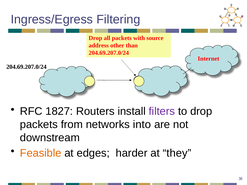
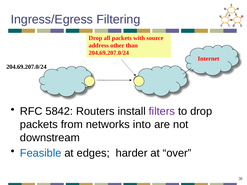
1827: 1827 -> 5842 (59, 112)
Feasible colour: orange -> blue (41, 153)
they: they -> over (177, 153)
